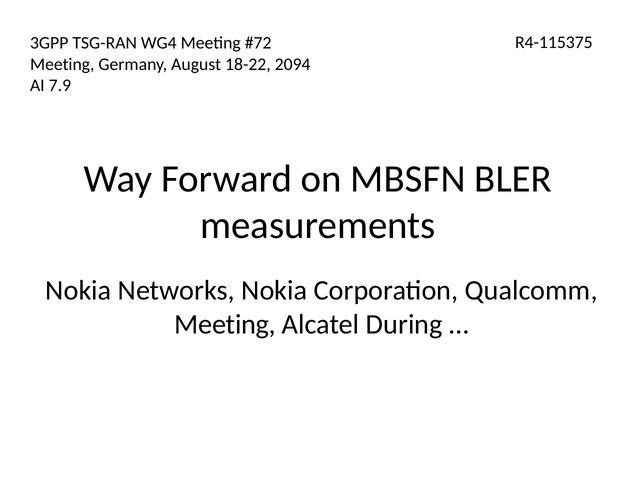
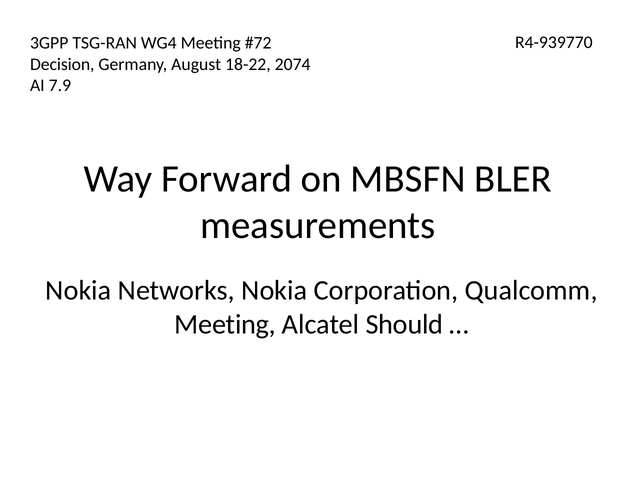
R4-115375: R4-115375 -> R4-939770 (554, 42)
Meeting: Meeting -> Decision (62, 64)
2094: 2094 -> 2074 (293, 64)
During: During -> Should (404, 325)
